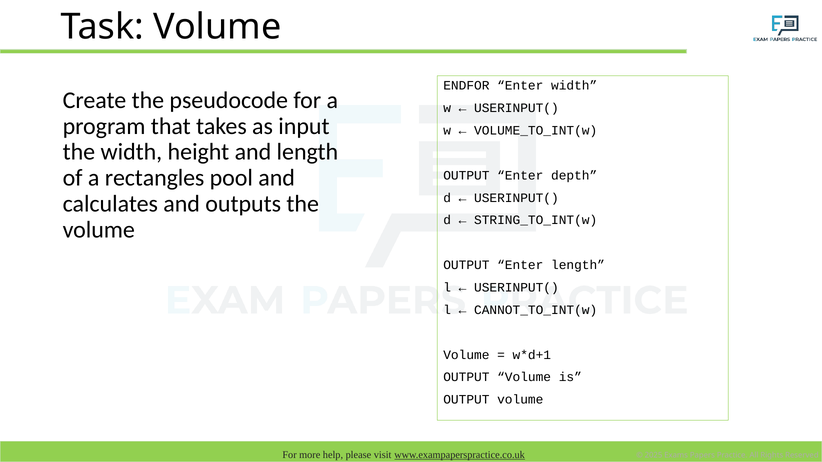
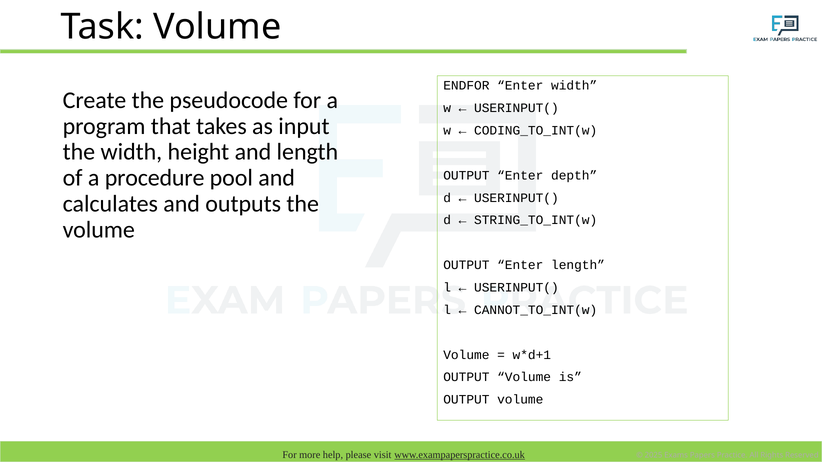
VOLUME_TO_INT(w: VOLUME_TO_INT(w -> CODING_TO_INT(w (536, 131)
rectangles: rectangles -> procedure (155, 178)
